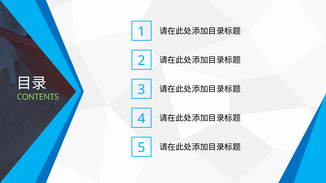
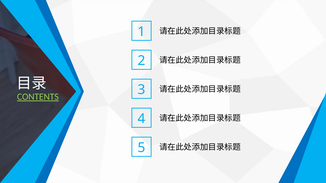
CONTENTS underline: none -> present (38, 97)
